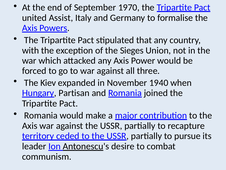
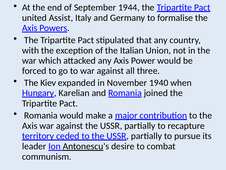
1970: 1970 -> 1944 (129, 7)
Sieges: Sieges -> Italian (132, 50)
Partisan: Partisan -> Karelian (74, 93)
